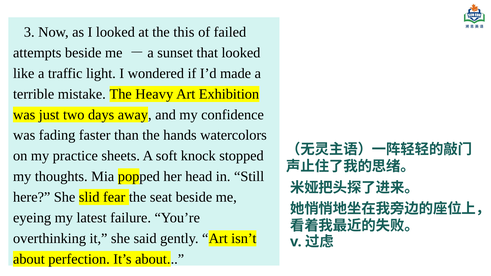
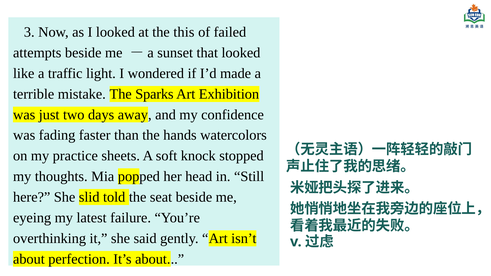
Heavy: Heavy -> Sparks (154, 94)
fear: fear -> told (114, 197)
